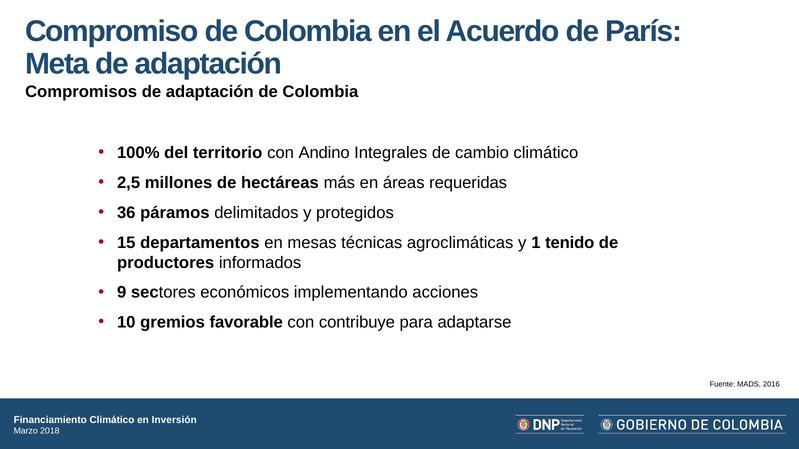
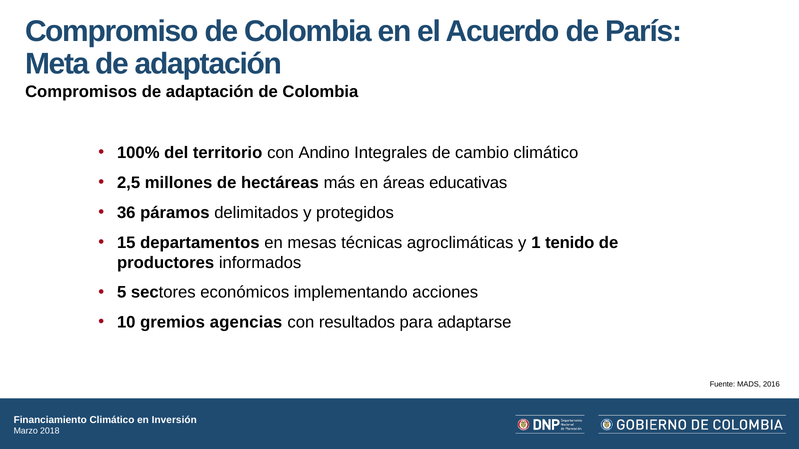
requeridas: requeridas -> educativas (468, 183)
9: 9 -> 5 (122, 293)
favorable: favorable -> agencias (246, 323)
contribuye: contribuye -> resultados (357, 323)
